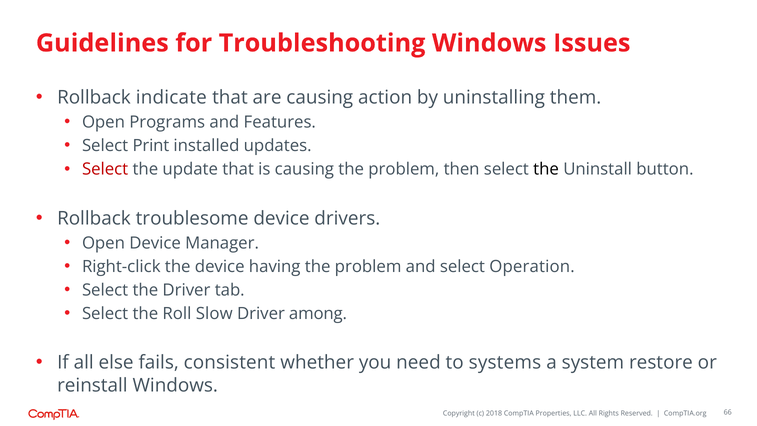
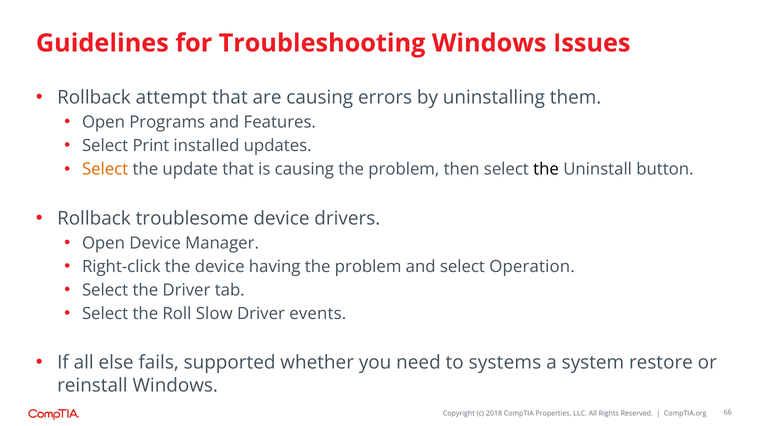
indicate: indicate -> attempt (171, 98)
action: action -> errors (385, 98)
Select colour: red -> orange (105, 169)
among: among -> events (318, 314)
consistent: consistent -> supported (230, 363)
